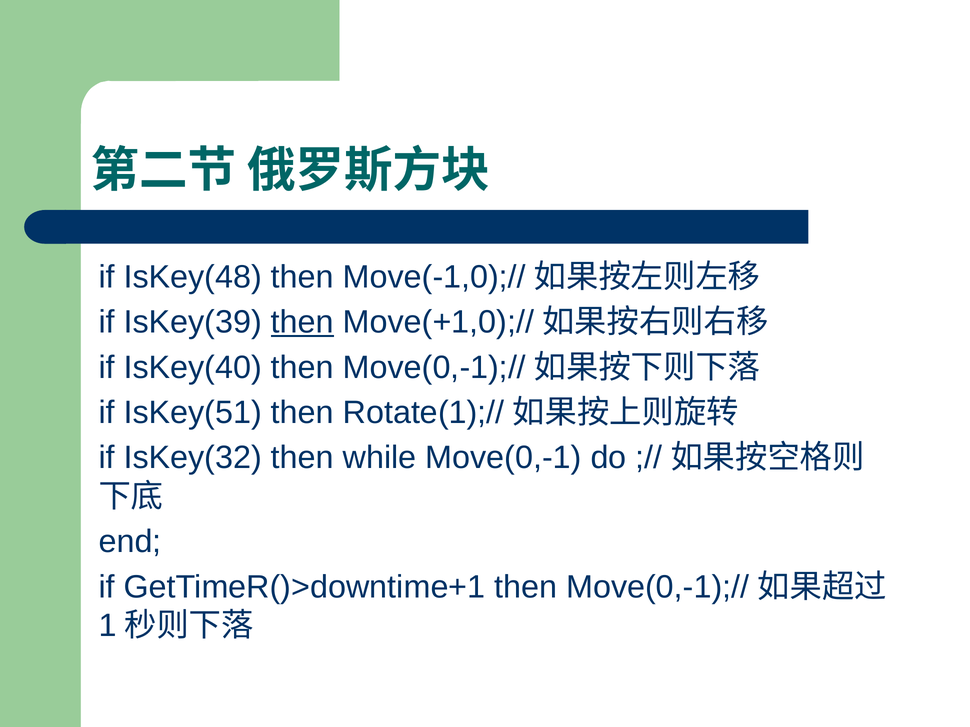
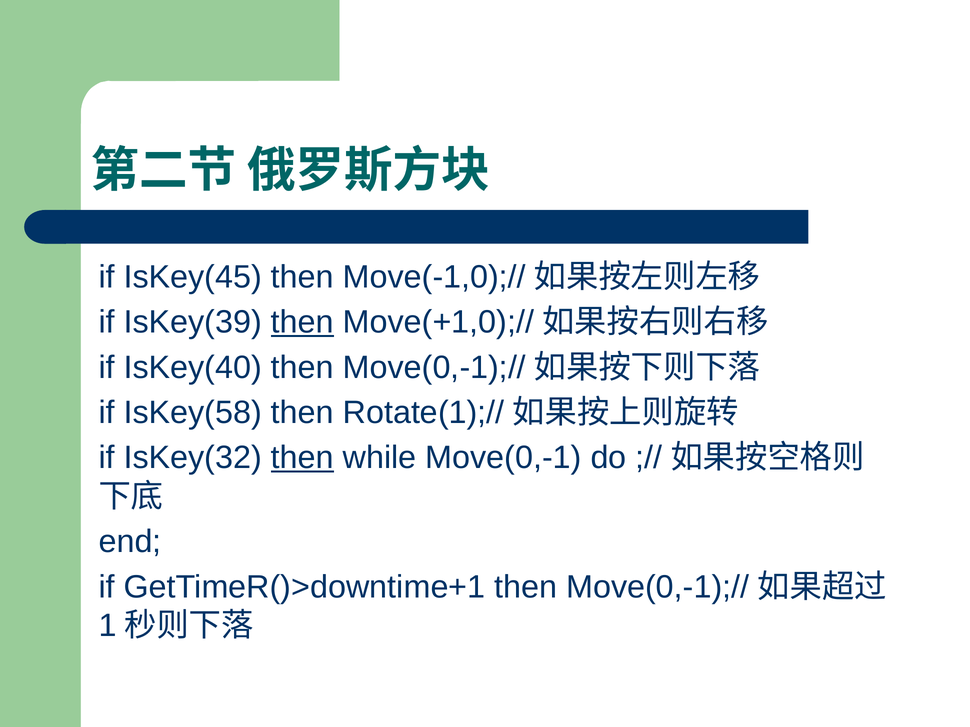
IsKey(48: IsKey(48 -> IsKey(45 (193, 277)
IsKey(51: IsKey(51 -> IsKey(58 (193, 413)
then underline: none -> present (302, 458)
